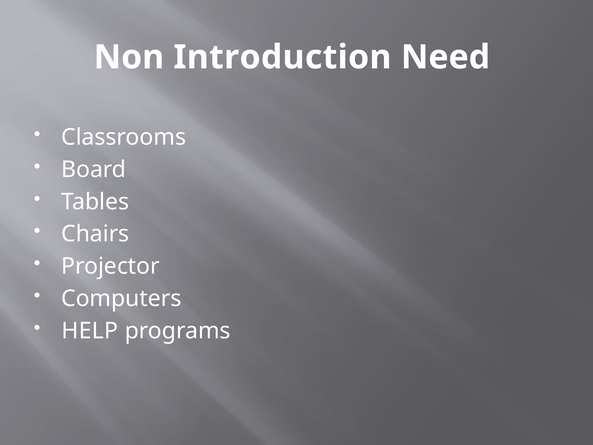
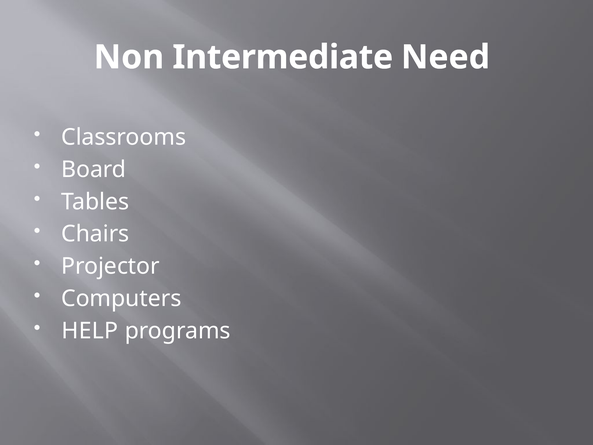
Introduction: Introduction -> Intermediate (283, 57)
